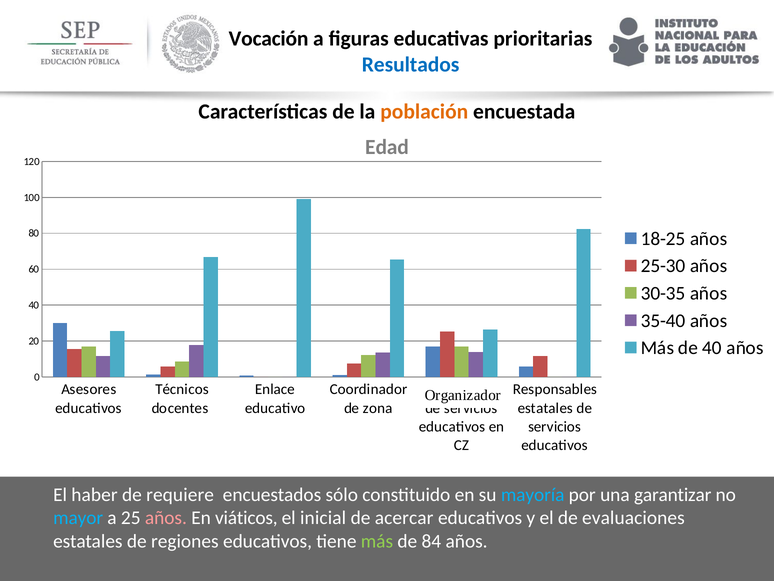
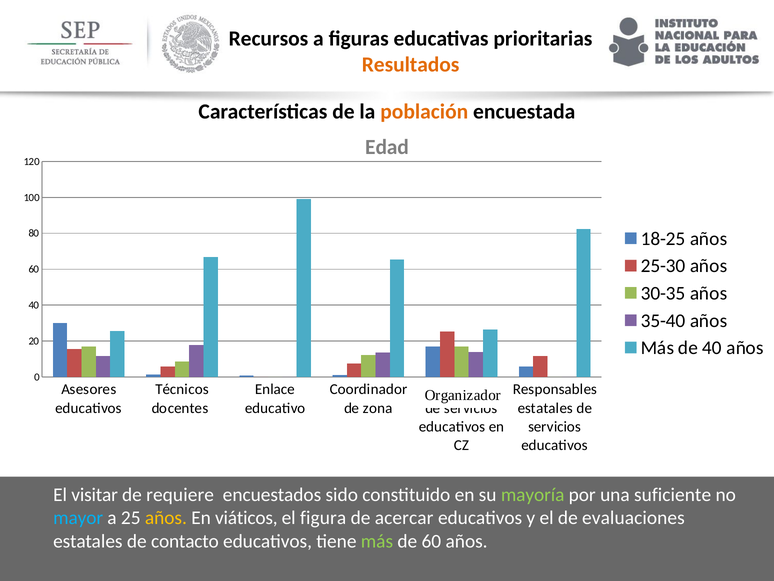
Vocación: Vocación -> Recursos (268, 39)
Resultados colour: blue -> orange (411, 64)
haber: haber -> visitar (95, 494)
sólo: sólo -> sido (342, 494)
mayoría colour: light blue -> light green (533, 494)
garantizar: garantizar -> suficiente (673, 494)
años colour: pink -> yellow (166, 518)
inicial: inicial -> figura (323, 518)
regiones: regiones -> contacto (185, 541)
de 84: 84 -> 60 (431, 541)
